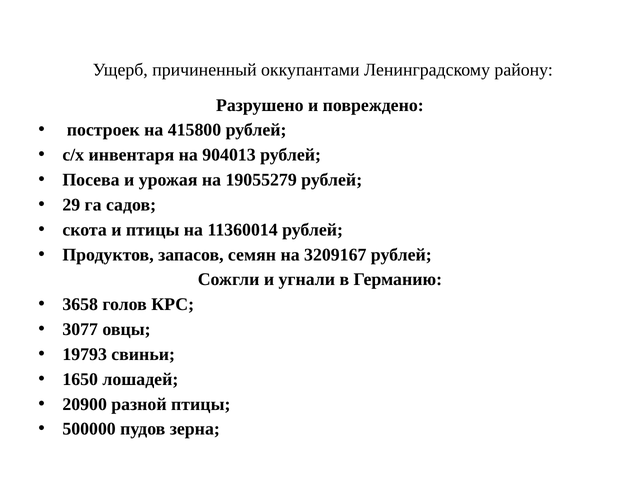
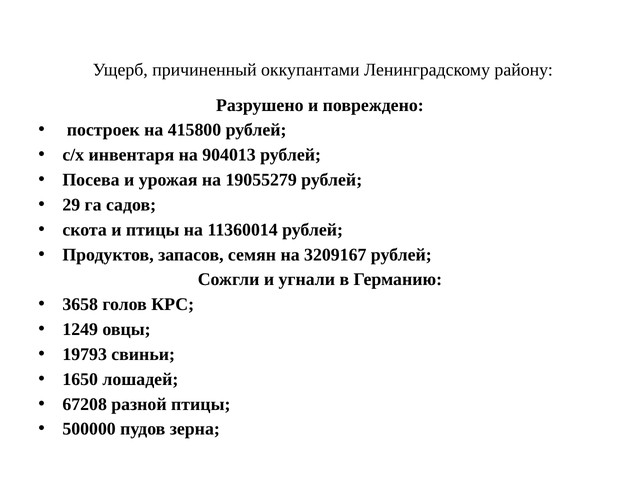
3077: 3077 -> 1249 (80, 329)
20900: 20900 -> 67208 (85, 404)
